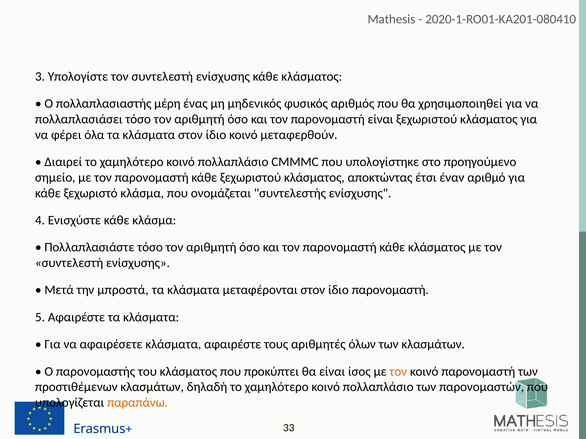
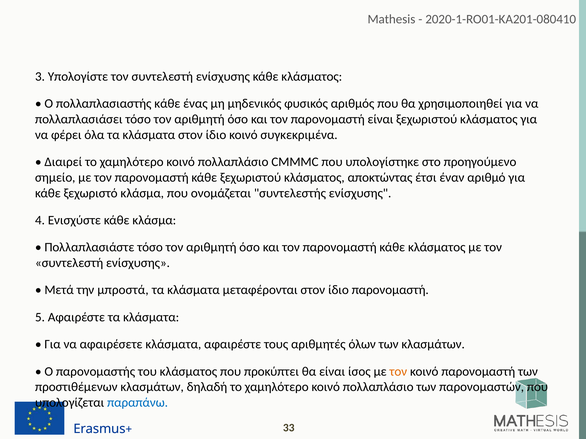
πολλαπλασιαστής μέρη: μέρη -> κάθε (167, 104)
μεταφερθούν: μεταφερθούν -> συγκεκριμένα (299, 135)
παραπάνω colour: orange -> blue (138, 403)
